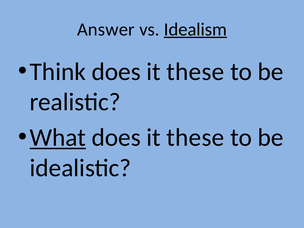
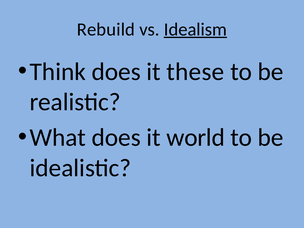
Answer: Answer -> Rebuild (106, 29)
What underline: present -> none (58, 138)
these: these -> world (196, 138)
